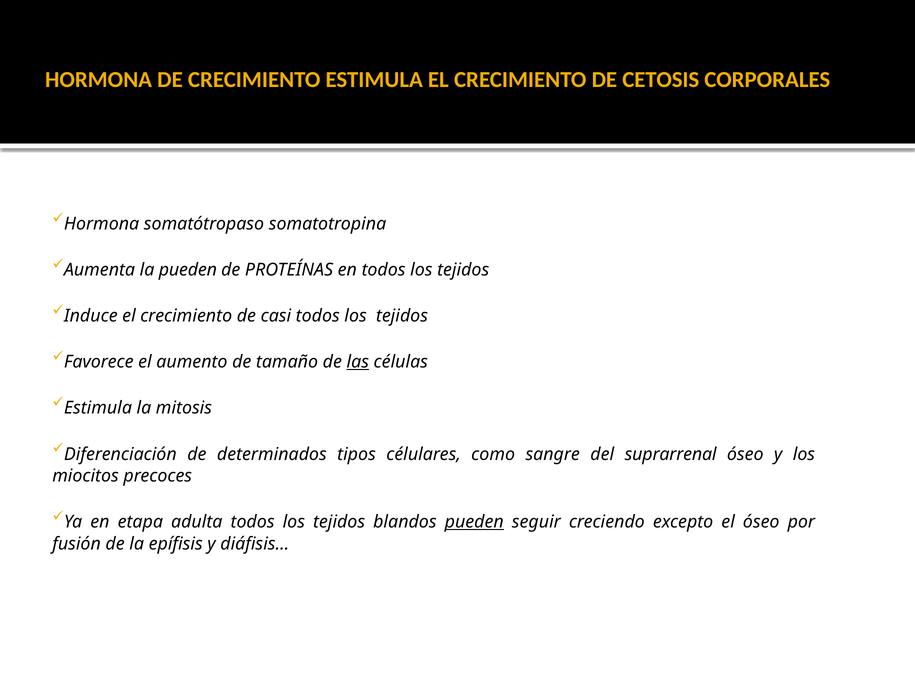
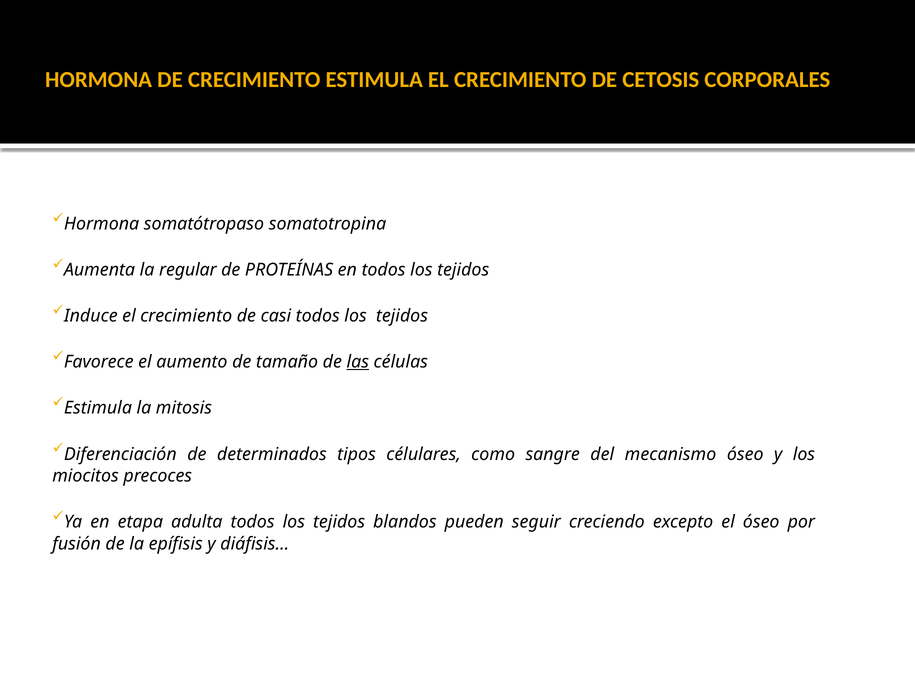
la pueden: pueden -> regular (188, 270)
suprarrenal: suprarrenal -> mecanismo (671, 454)
pueden underline: present -> none (474, 522)
